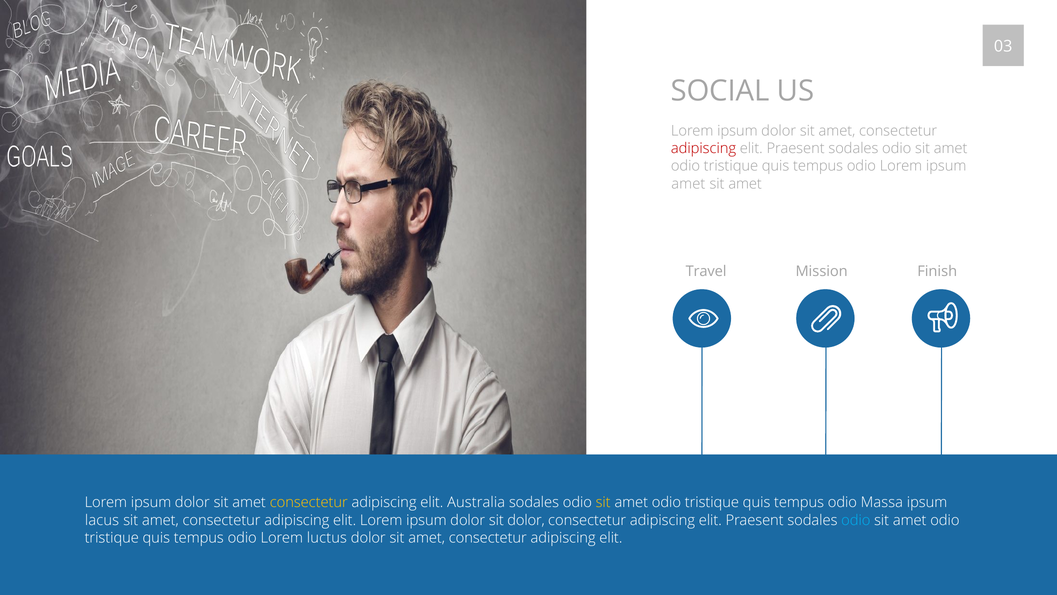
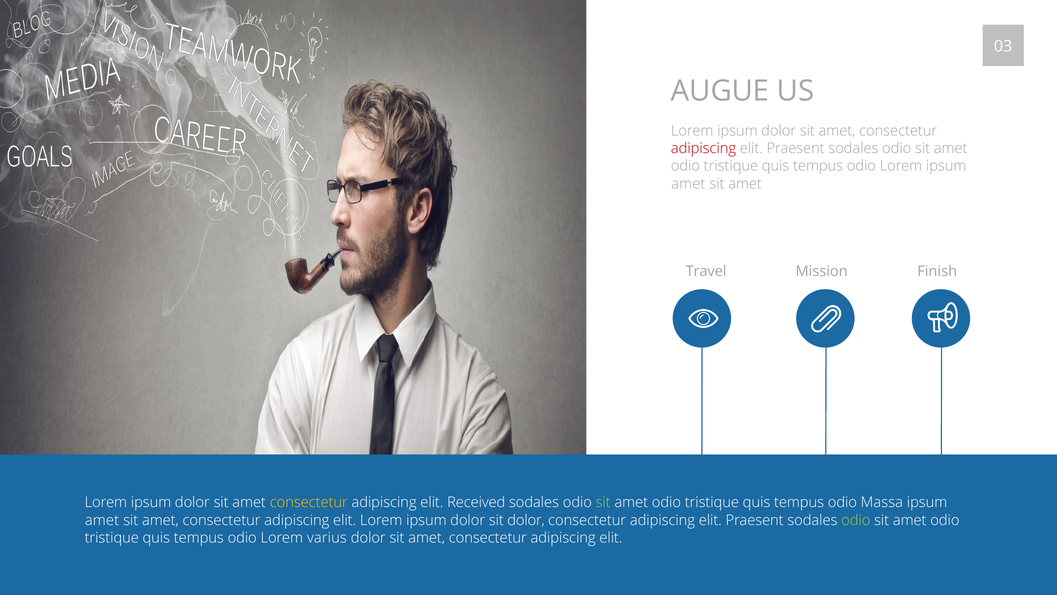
SOCIAL: SOCIAL -> AUGUE (720, 91)
Australia: Australia -> Received (476, 502)
sit colour: yellow -> light green (603, 502)
lacus: lacus -> amet (102, 520)
odio colour: light blue -> light green (856, 520)
luctus: luctus -> varius (327, 538)
